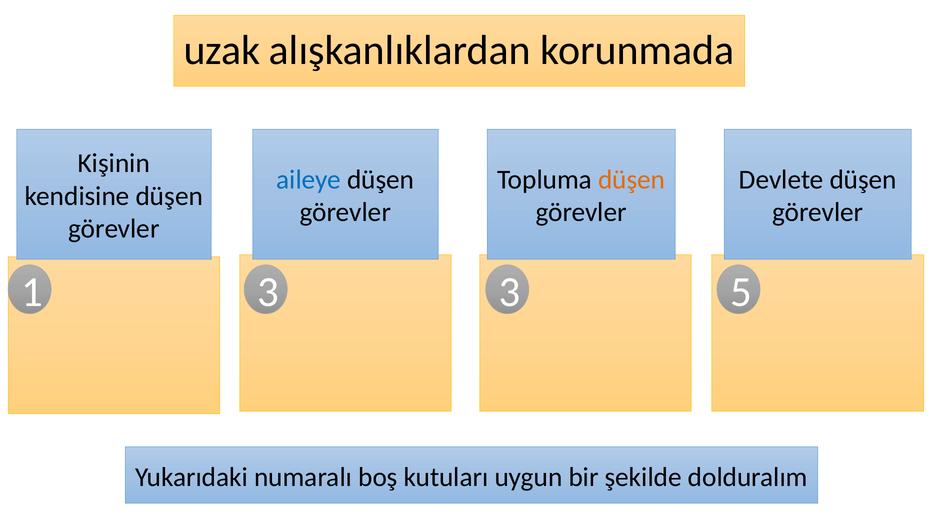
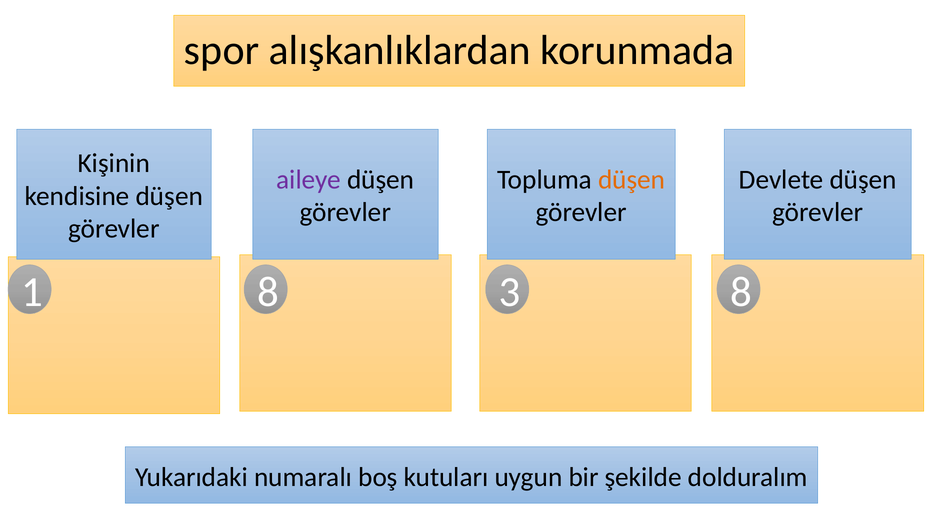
uzak: uzak -> spor (222, 51)
aileye colour: blue -> purple (309, 179)
1 3: 3 -> 8 (268, 292)
3 5: 5 -> 8 (741, 292)
